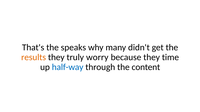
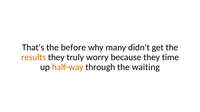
speaks: speaks -> before (73, 48)
half-way colour: blue -> orange (68, 67)
content: content -> waiting (146, 67)
